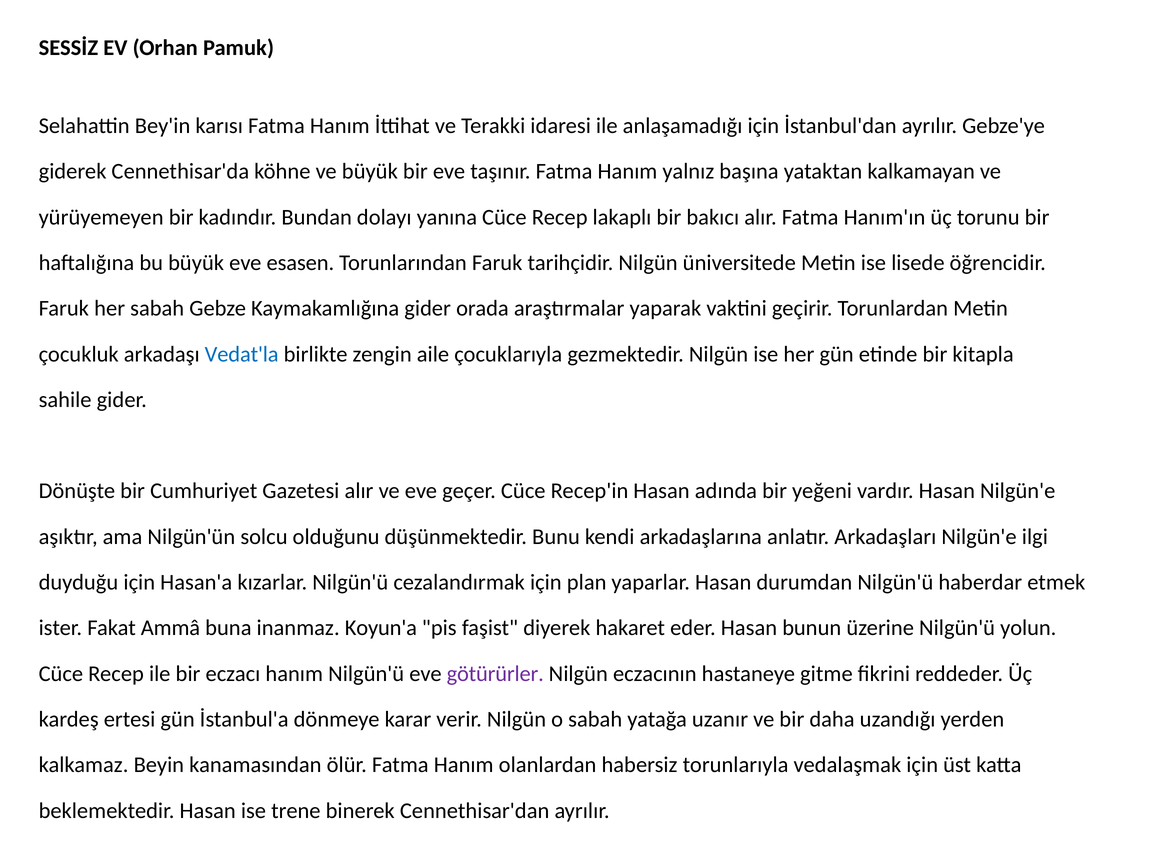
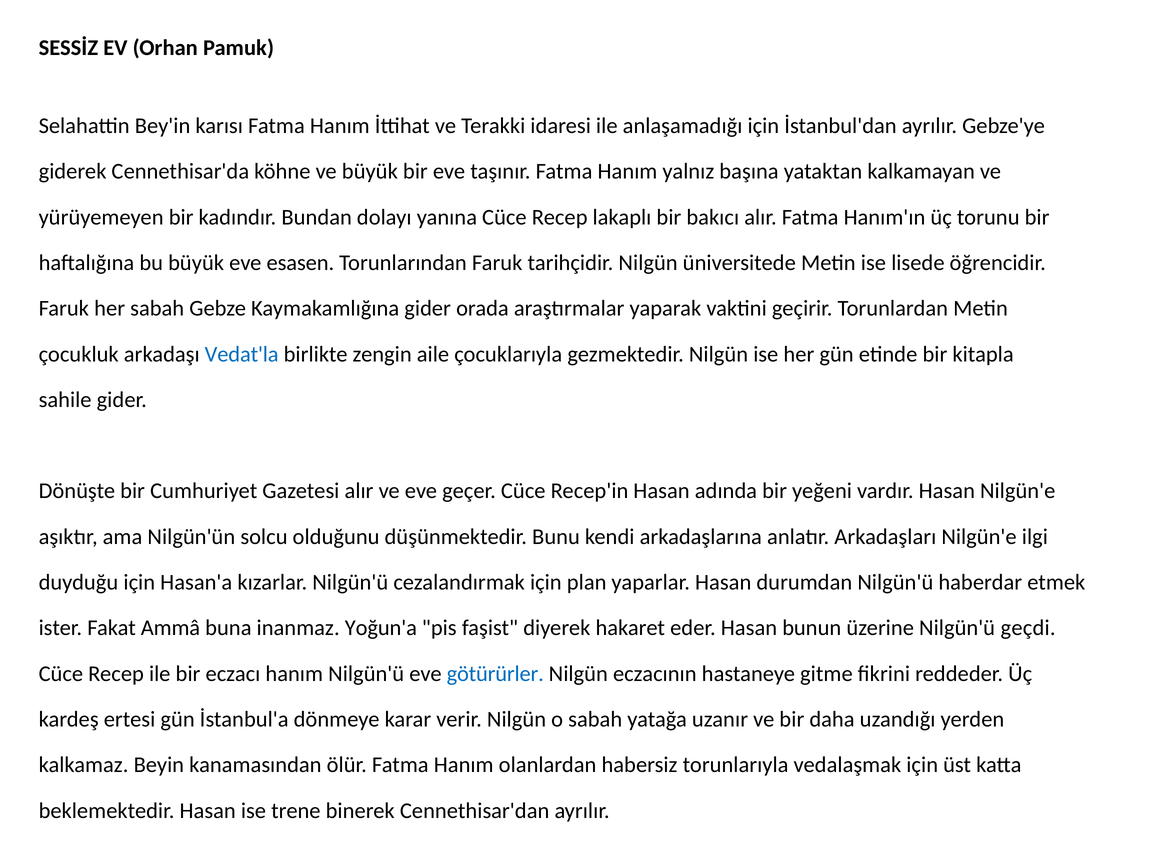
Koyun'a: Koyun'a -> Yoğun'a (381, 628)
yolun: yolun -> geçdi (1028, 628)
götürürler colour: purple -> blue (495, 673)
